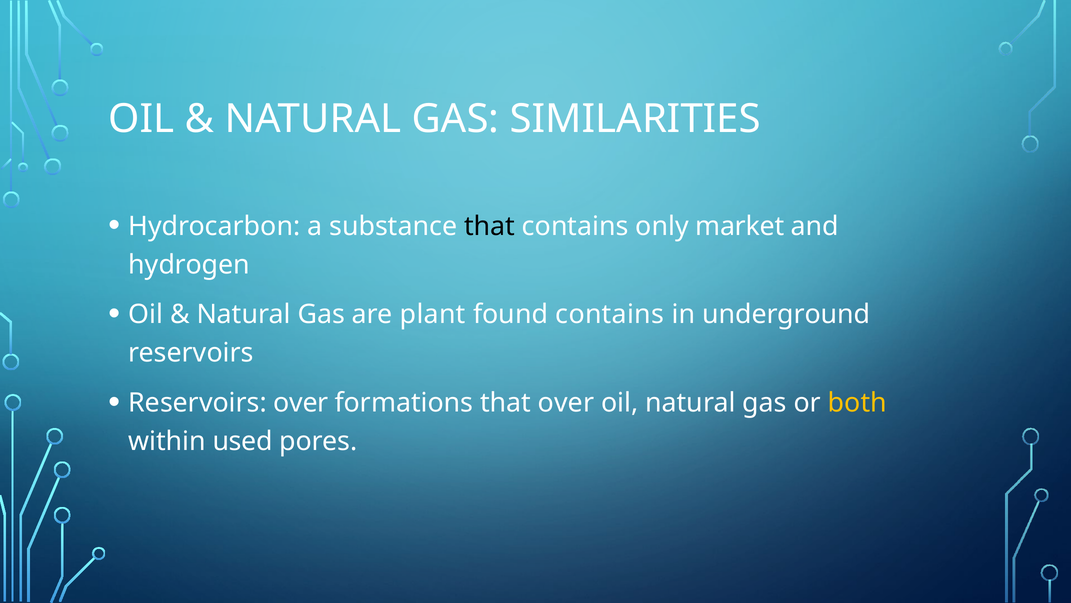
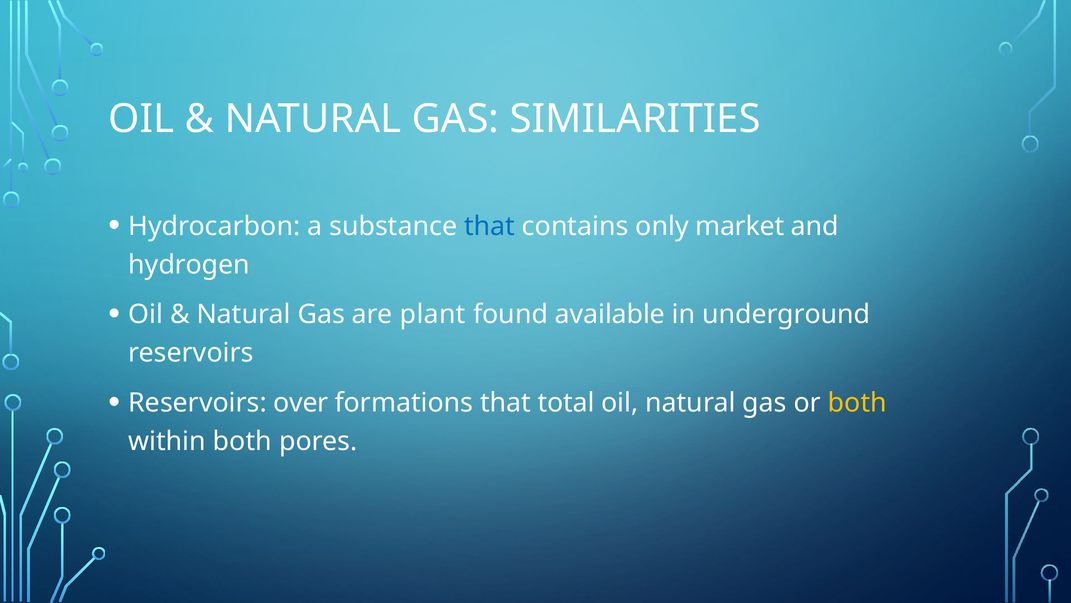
that colour: black -> blue (490, 226)
found contains: contains -> available (610, 314)
that over: over -> total (566, 403)
within used: used -> both (242, 441)
